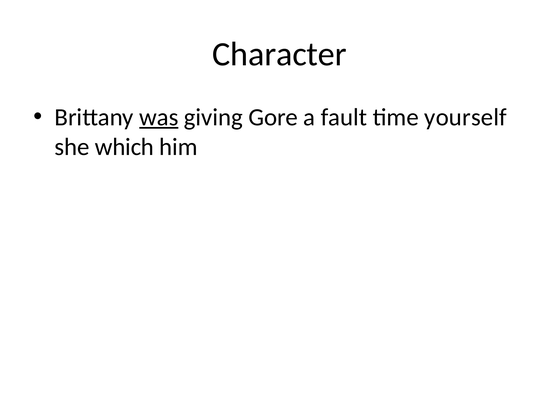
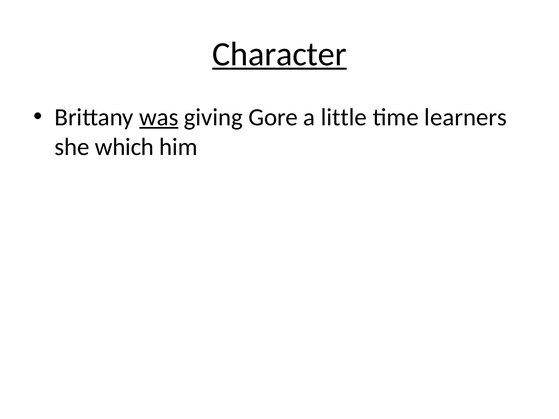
Character underline: none -> present (279, 54)
fault: fault -> little (344, 117)
yourself: yourself -> learners (466, 117)
